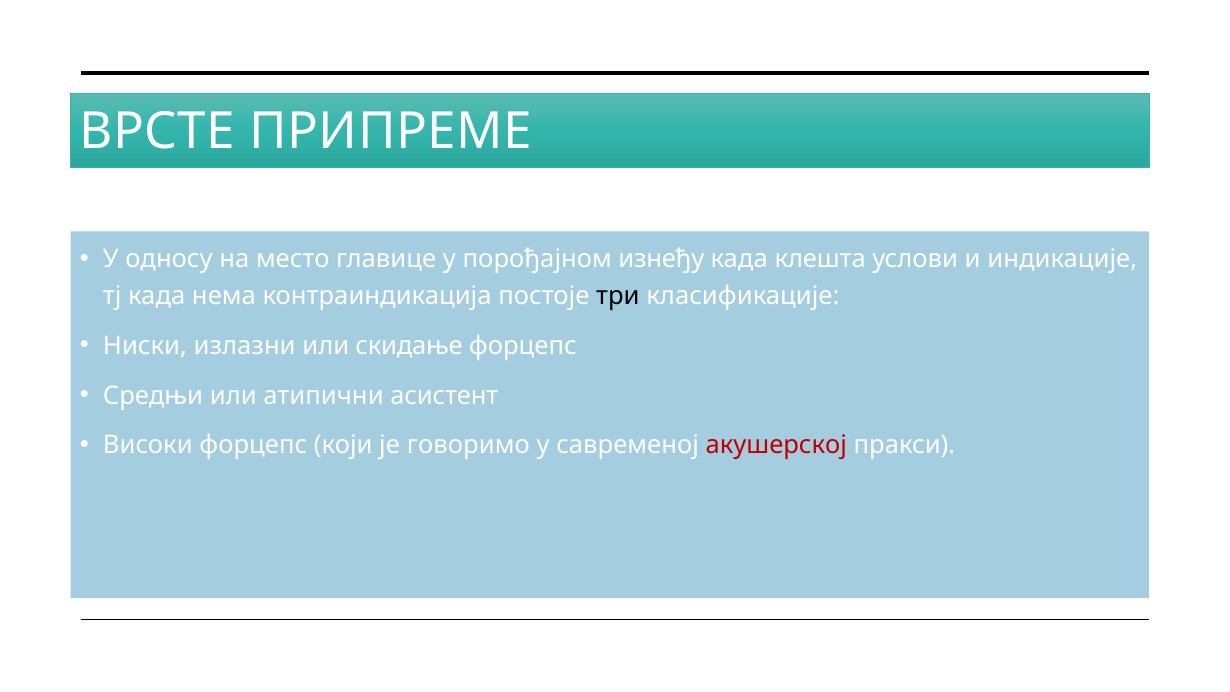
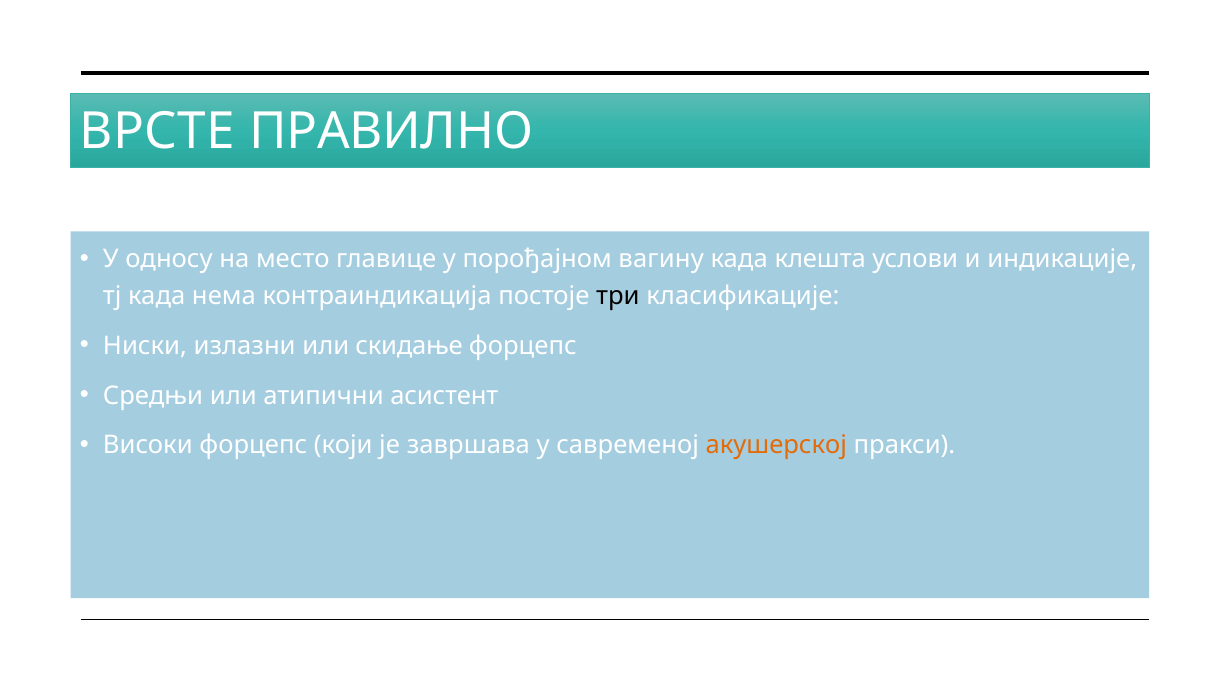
ПРИПРЕМЕ: ПРИПРЕМЕ -> ПРАВИЛНО (391, 132)
изнеђу: изнеђу -> вагину (661, 259)
говоримо: говоримо -> завршава (468, 445)
акушерској colour: red -> orange (776, 445)
